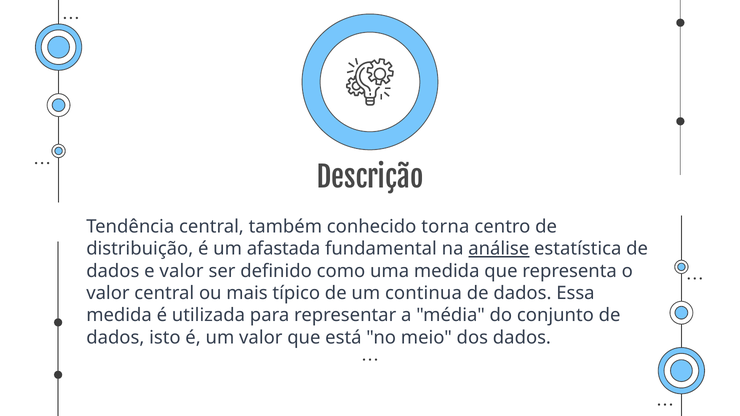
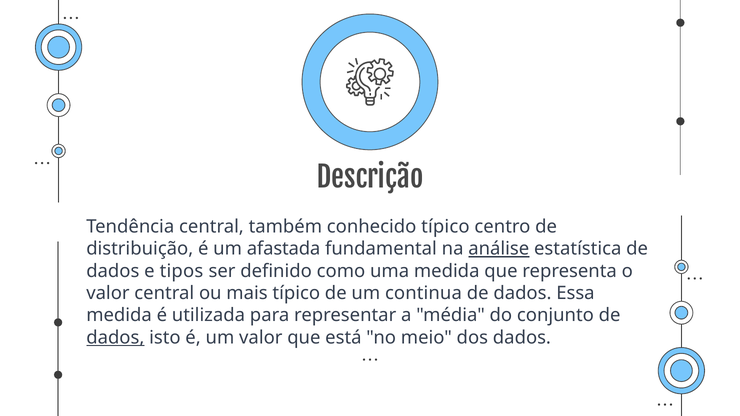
conhecido torna: torna -> típico (445, 227)
e valor: valor -> tipos (181, 271)
dados underline: none -> present (115, 338)
